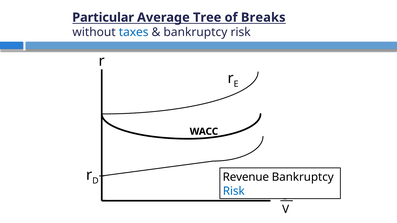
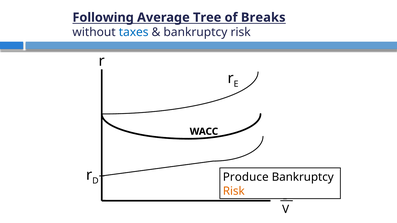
Particular: Particular -> Following (103, 17)
Revenue: Revenue -> Produce (246, 177)
Risk colour: blue -> orange (234, 191)
